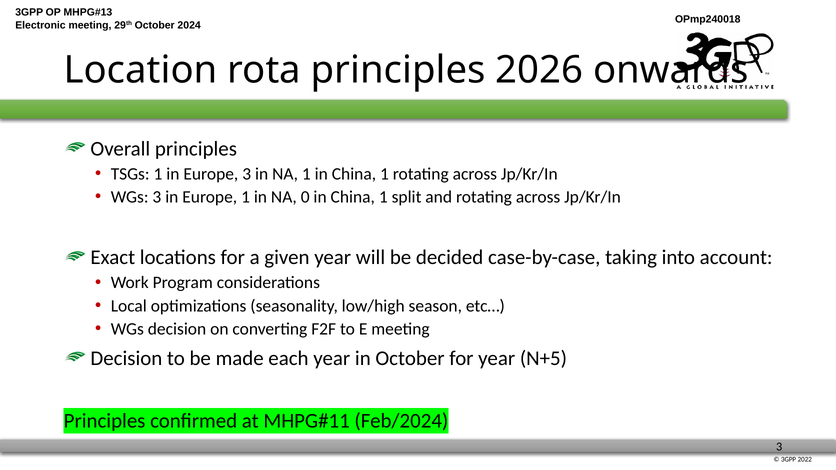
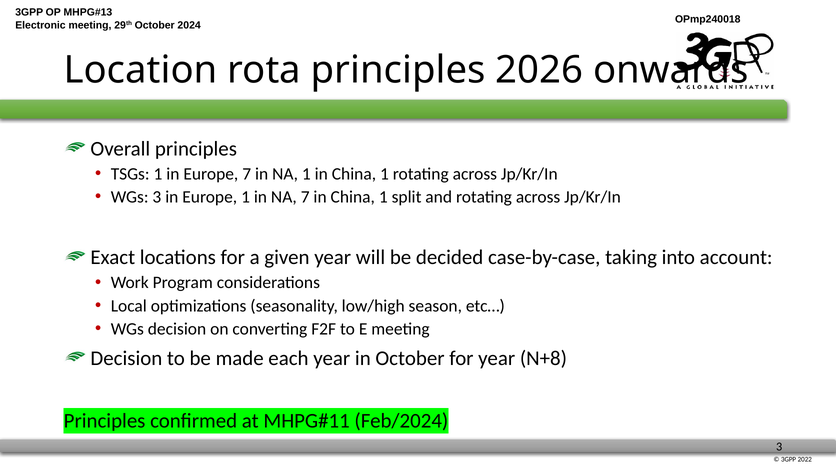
Europe 3: 3 -> 7 (247, 174)
NA 0: 0 -> 7 (305, 197)
N+5: N+5 -> N+8 (543, 358)
